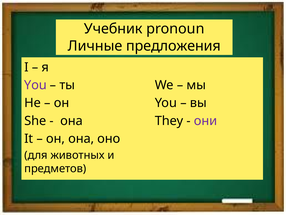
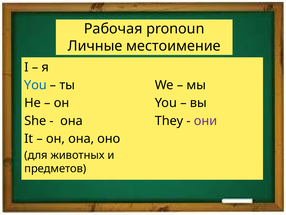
Учебник: Учебник -> Рабочая (113, 29)
предложения: предложения -> местоимение (173, 46)
You colour: purple -> blue (35, 85)
